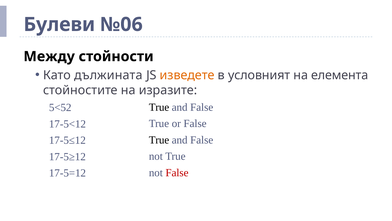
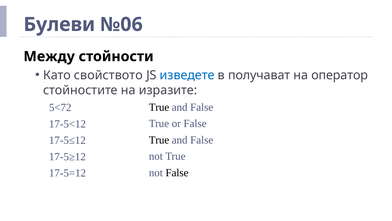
дължината: дължината -> свойството (108, 75)
изведете colour: orange -> blue (187, 75)
условният: условният -> получават (259, 75)
елемента: елемента -> оператор (340, 75)
5<52: 5<52 -> 5<72 (60, 107)
False colour: red -> black (177, 172)
